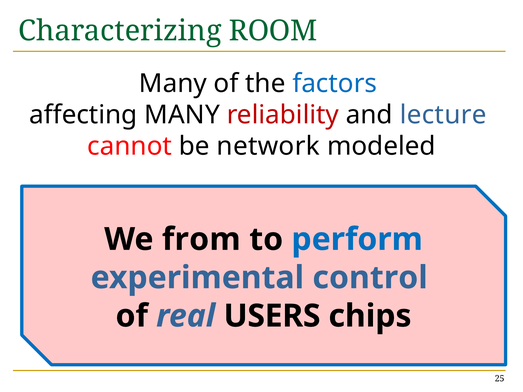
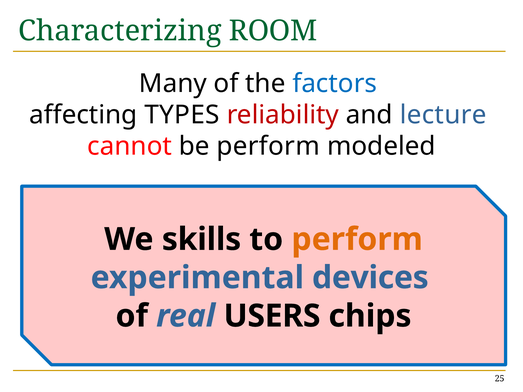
affecting MANY: MANY -> TYPES (182, 115)
be network: network -> perform (268, 146)
from: from -> skills (202, 240)
perform colour: blue -> orange (357, 240)
control: control -> devices (370, 278)
